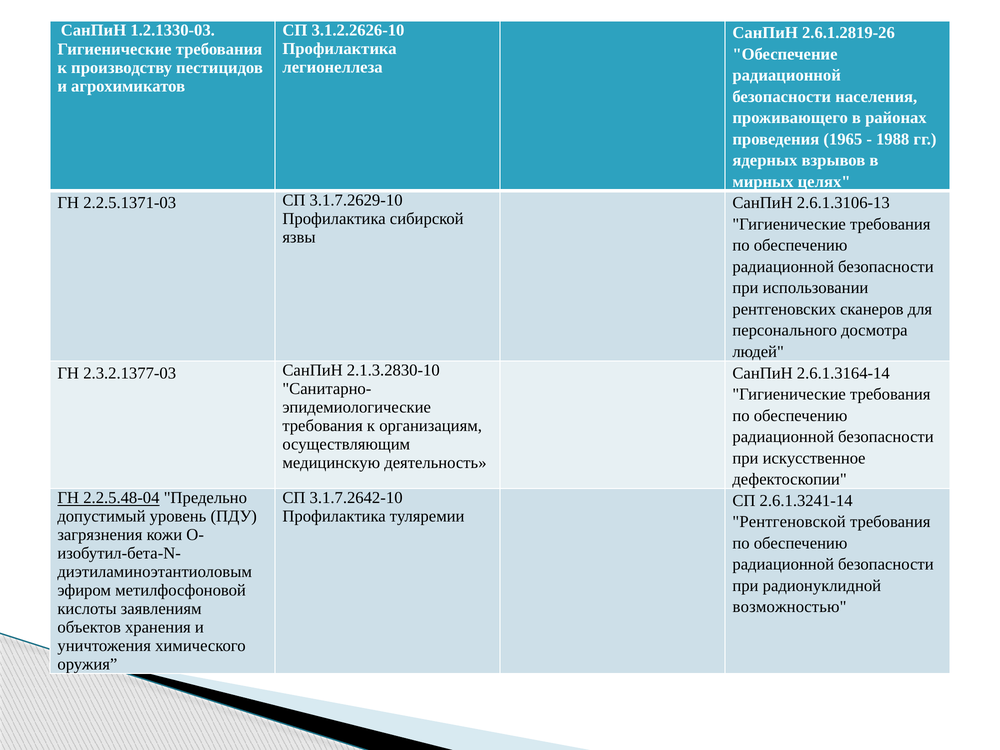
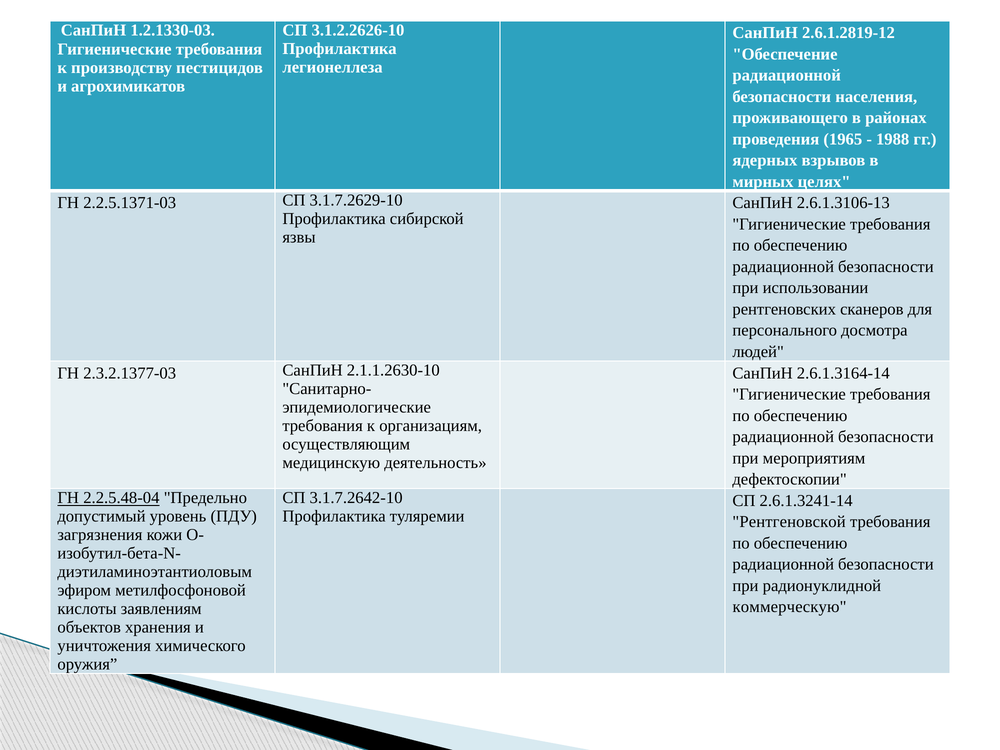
2.6.1.2819-26: 2.6.1.2819-26 -> 2.6.1.2819-12 (848, 33)
2.1.3.2830-10: 2.1.3.2830-10 -> 2.1.1.2630-10 (393, 370)
искусственное: искусственное -> мероприятиям (814, 458)
возможностью: возможностью -> коммерческую (790, 607)
